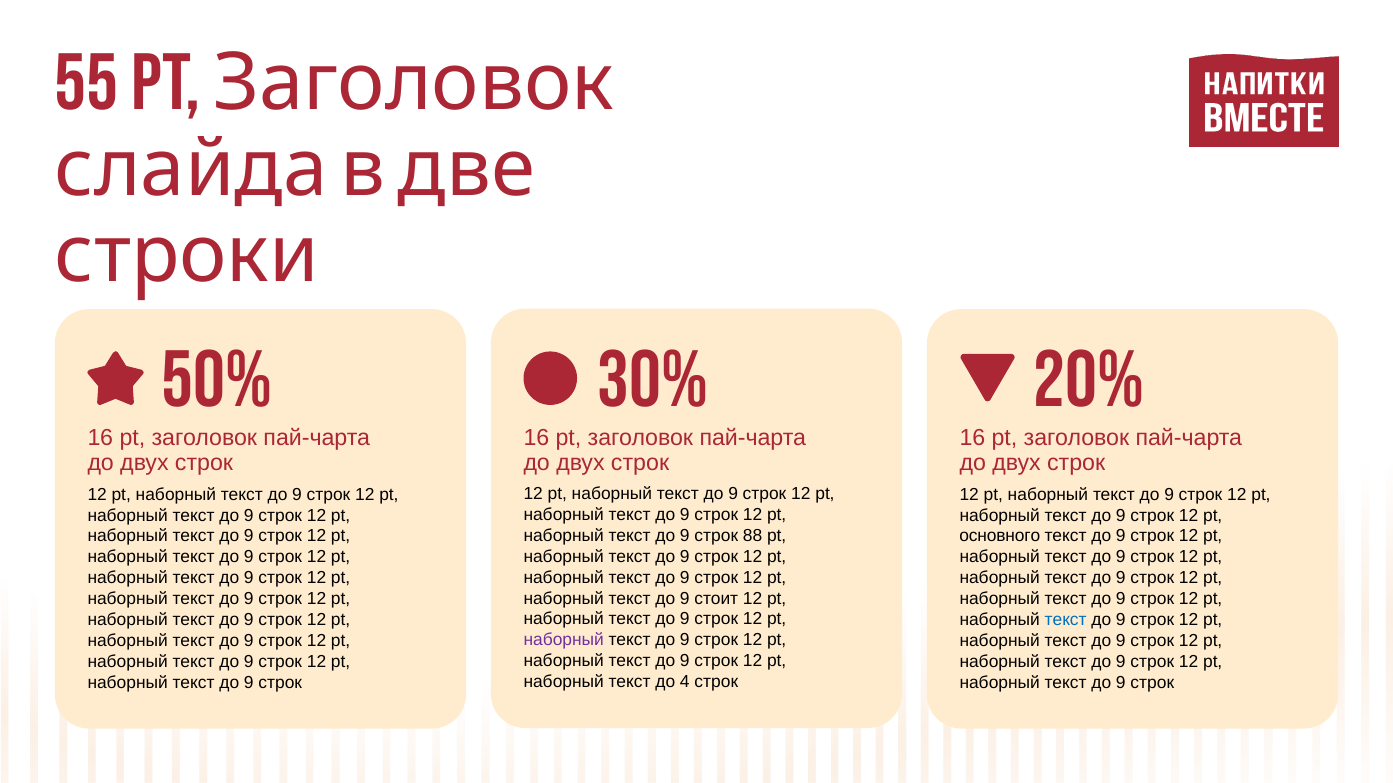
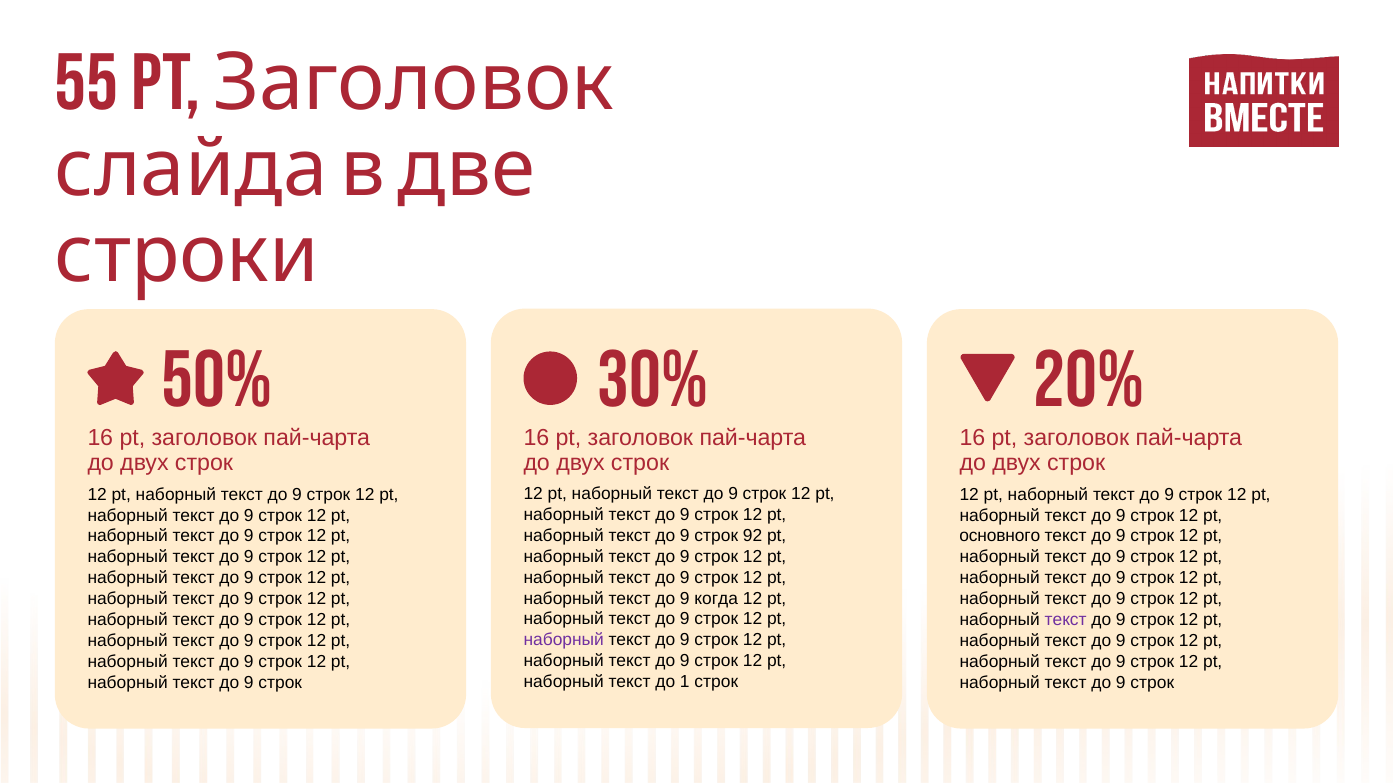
88: 88 -> 92 (753, 536)
стоит: стоит -> когда (716, 599)
текст colour: blue -> purple (1066, 620)
4: 4 -> 1 (685, 682)
